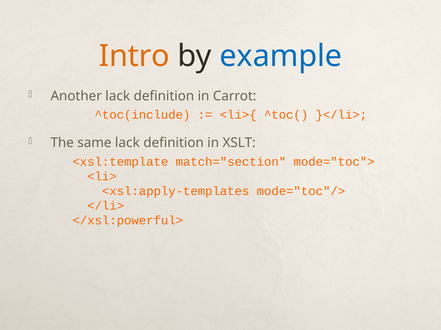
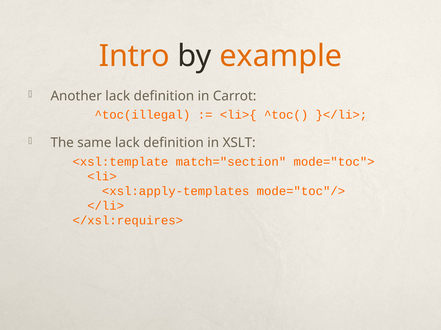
example colour: blue -> orange (281, 56)
^toc(include: ^toc(include -> ^toc(illegal (142, 115)
</xsl:powerful>: </xsl:powerful> -> </xsl:requires> (128, 221)
